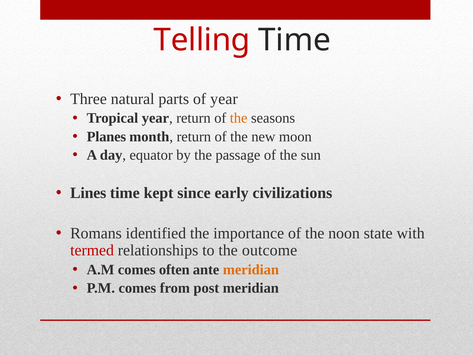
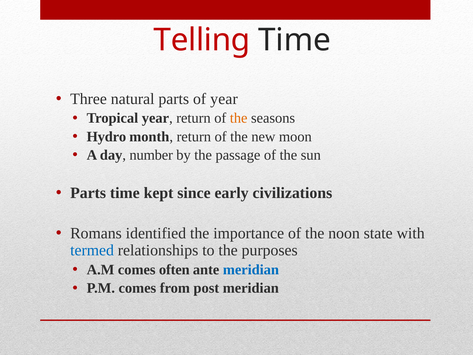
Planes: Planes -> Hydro (106, 137)
equator: equator -> number (151, 155)
Lines: Lines -> Parts (88, 193)
termed colour: red -> blue (92, 250)
outcome: outcome -> purposes (270, 250)
meridian colour: orange -> blue (251, 269)
